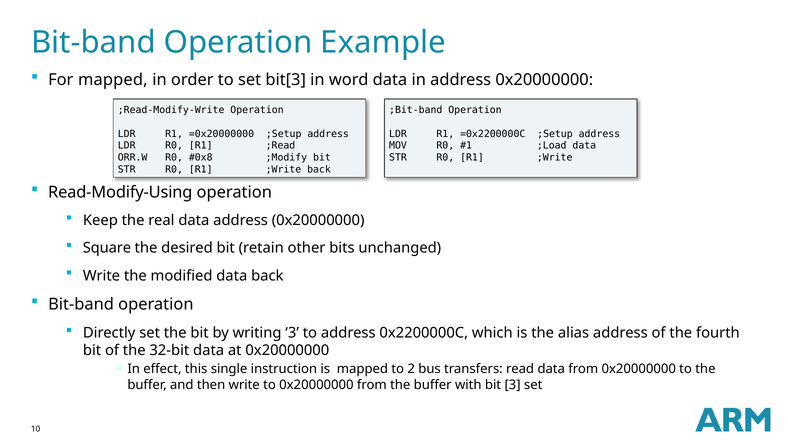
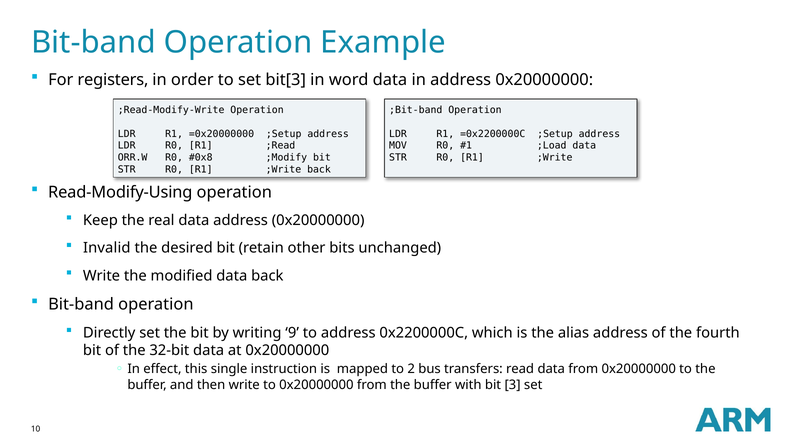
For mapped: mapped -> registers (113, 80)
Square: Square -> Invalid (107, 248)
writing 3: 3 -> 9 (292, 333)
